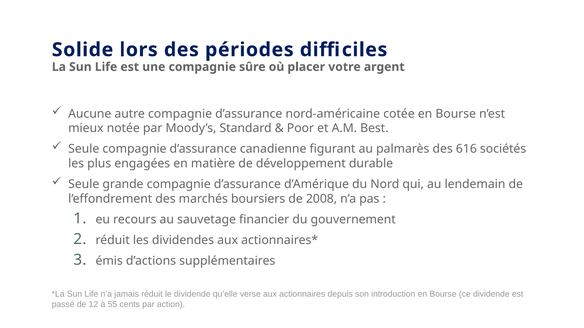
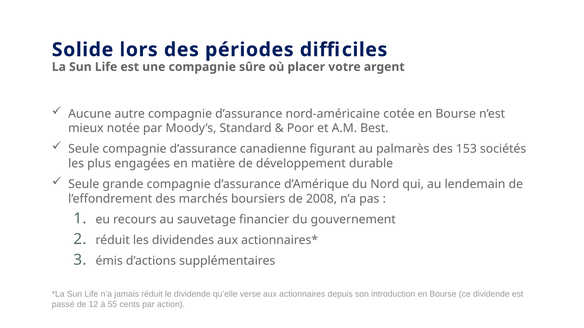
616: 616 -> 153 (466, 149)
